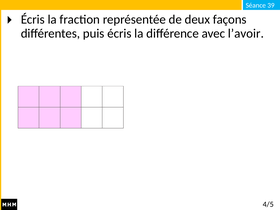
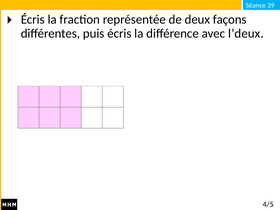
l’avoir: l’avoir -> l’deux (246, 33)
